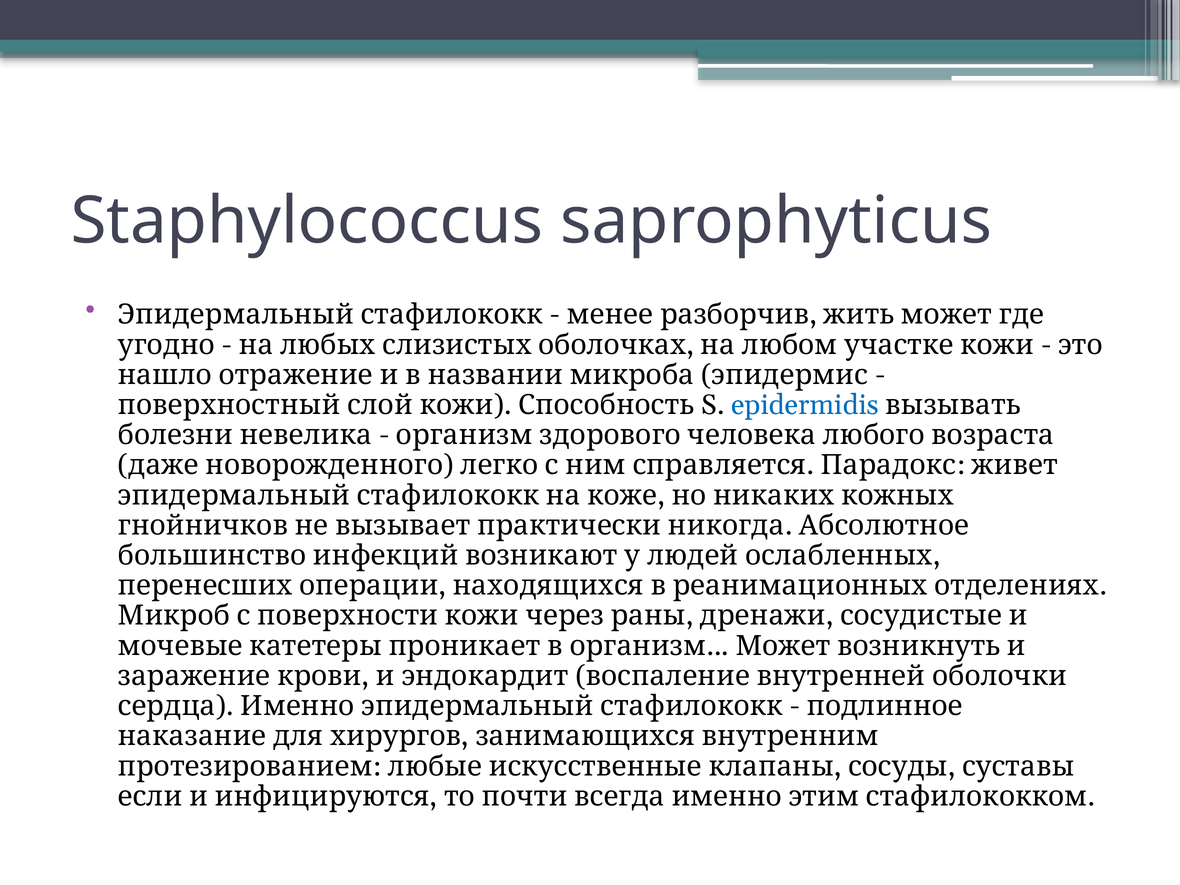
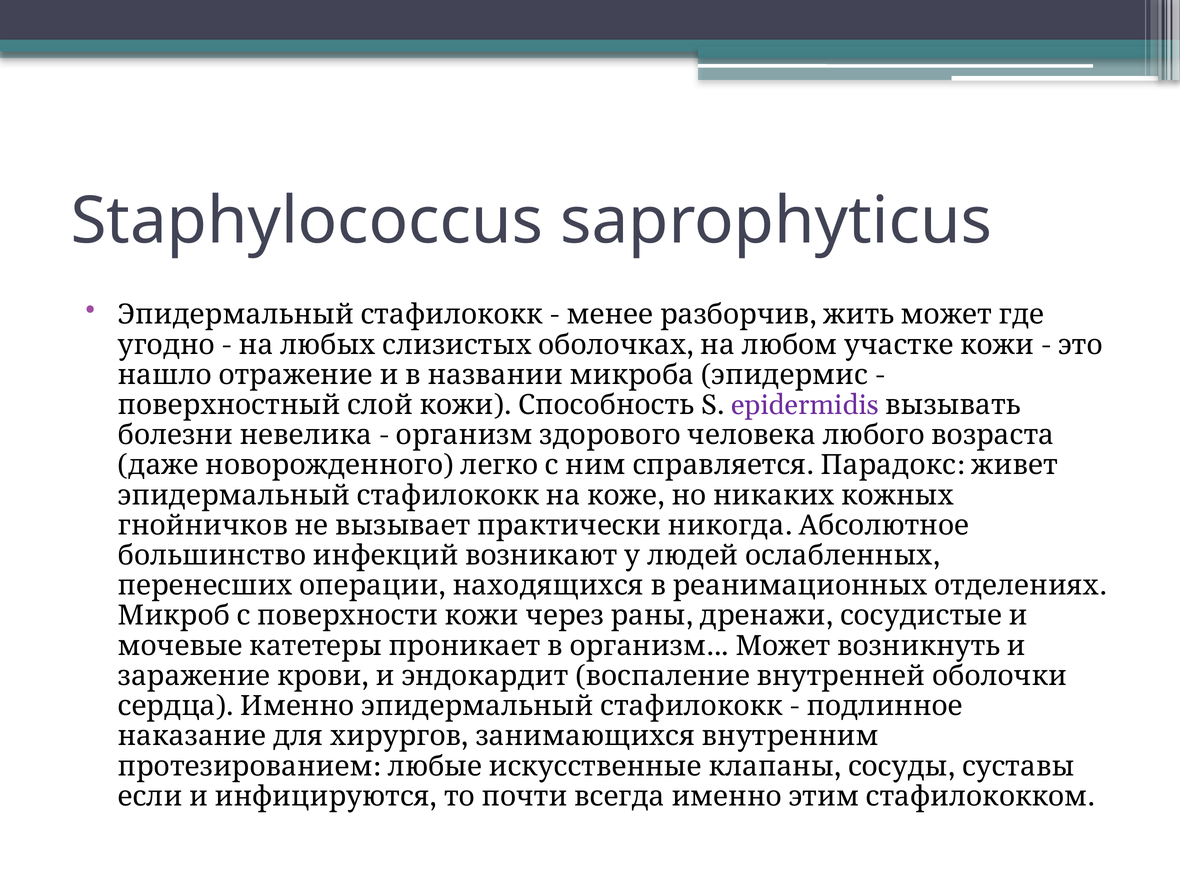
epidermidis colour: blue -> purple (805, 405)
